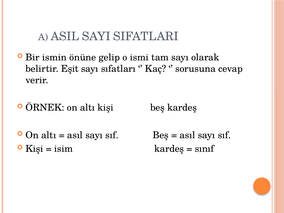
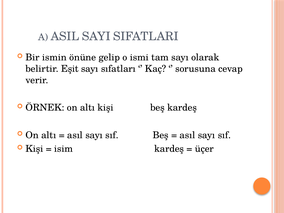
sınıf: sınıf -> üçer (204, 149)
